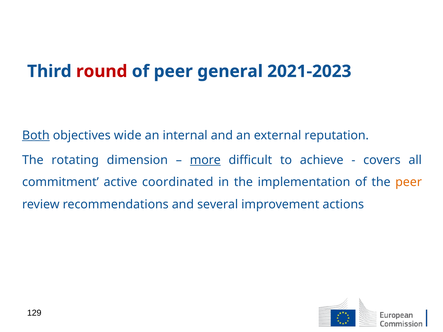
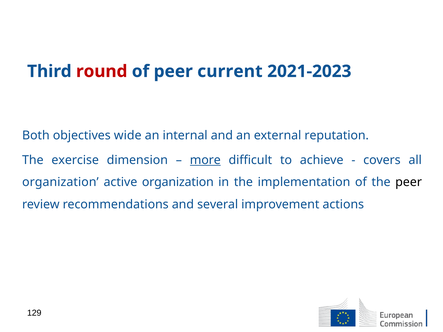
general: general -> current (230, 71)
Both underline: present -> none (36, 136)
rotating: rotating -> exercise (75, 160)
commitment: commitment -> organization (60, 182)
active coordinated: coordinated -> organization (178, 182)
peer colour: orange -> black (409, 182)
